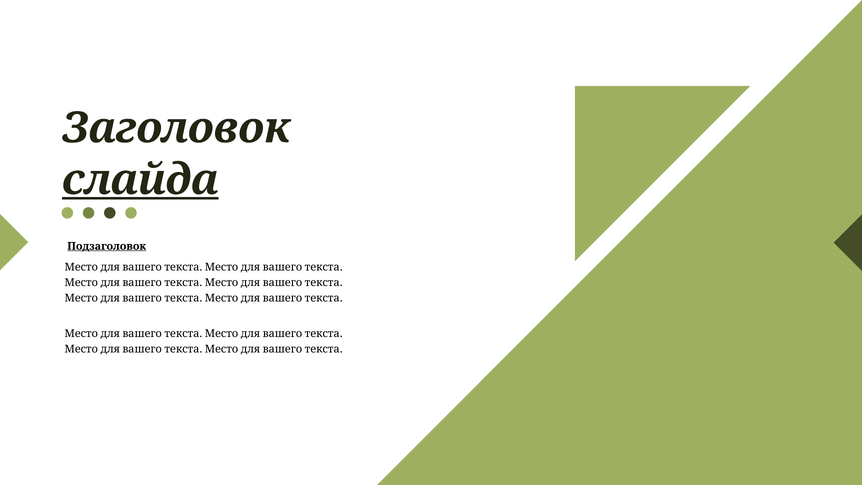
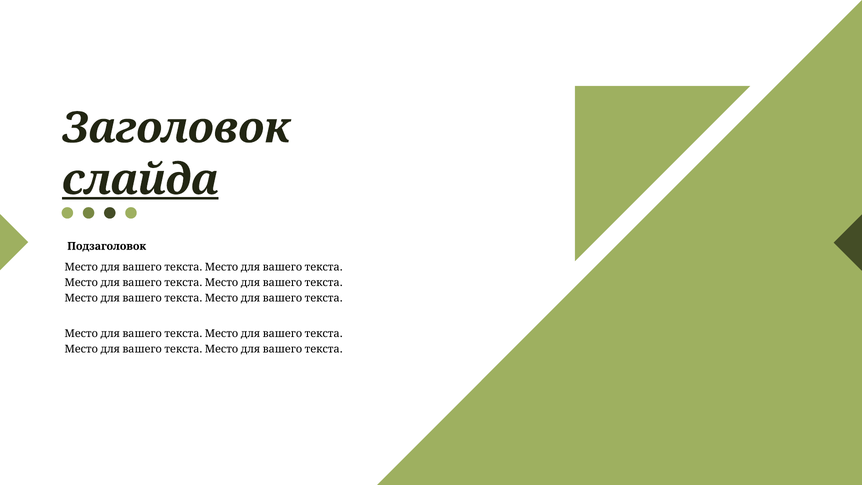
Подзаголовок underline: present -> none (107, 246)
